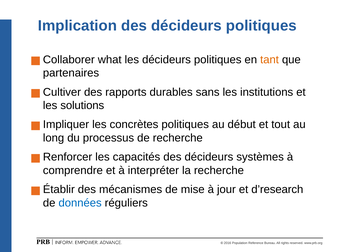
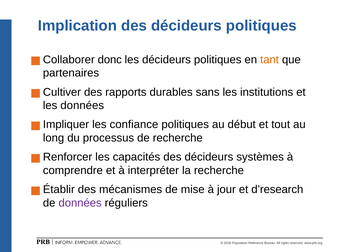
what: what -> donc (110, 60)
les solutions: solutions -> données (82, 106)
concrètes: concrètes -> confiance (134, 125)
données colour: blue -> purple (80, 204)
